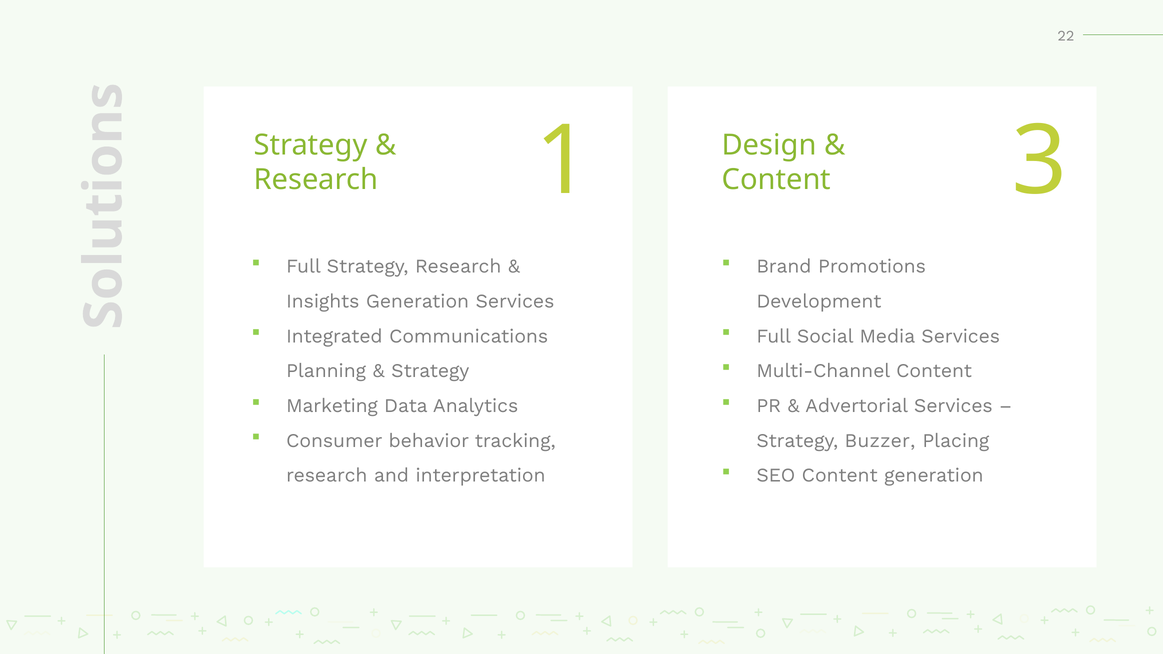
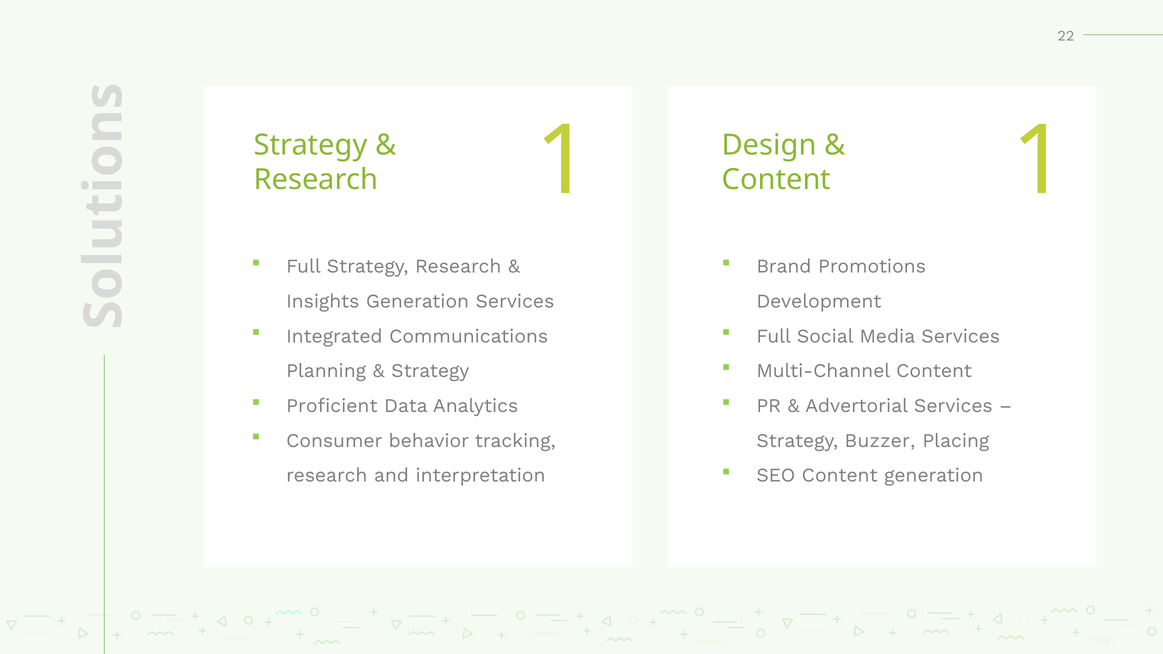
1 3: 3 -> 1 (1039, 161)
Marketing: Marketing -> Proficient (332, 406)
